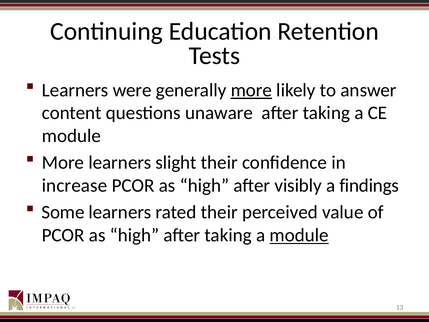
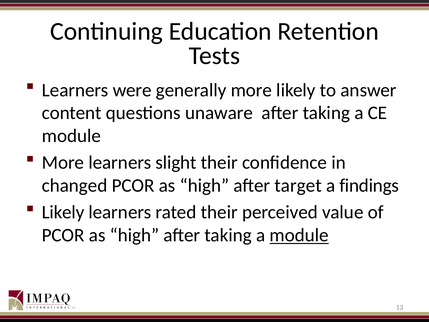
more underline: present -> none (251, 90)
increase: increase -> changed (75, 185)
visibly: visibly -> target (298, 185)
Some: Some -> Likely (63, 212)
